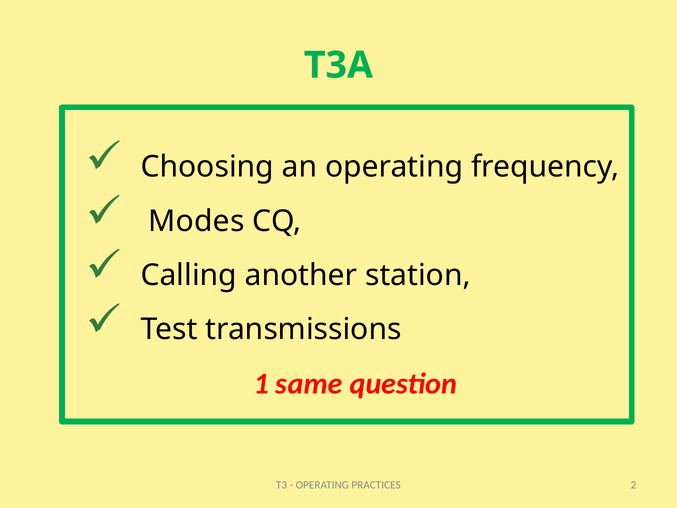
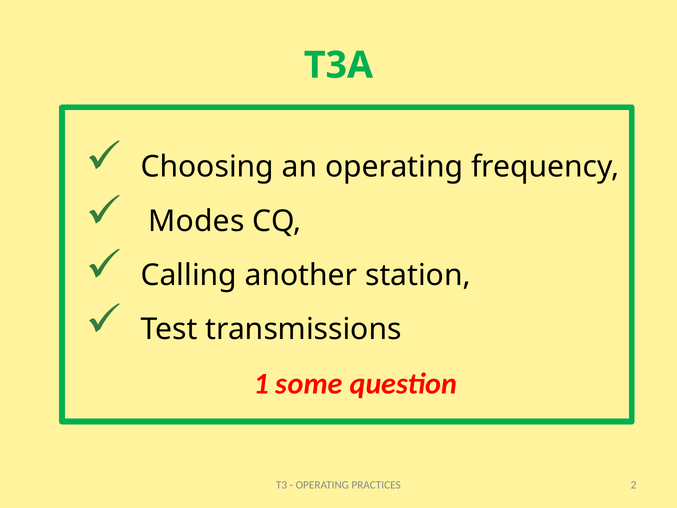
same: same -> some (309, 383)
